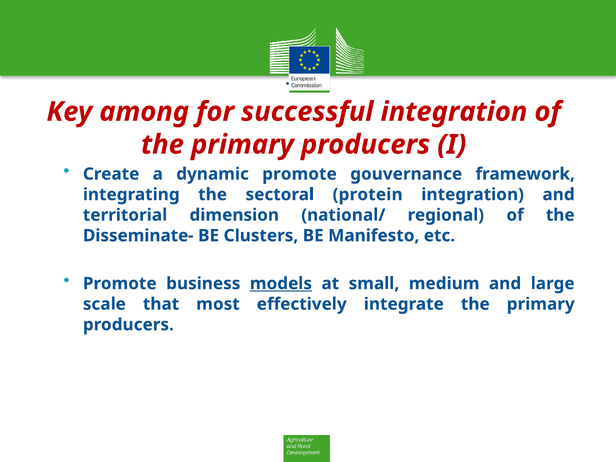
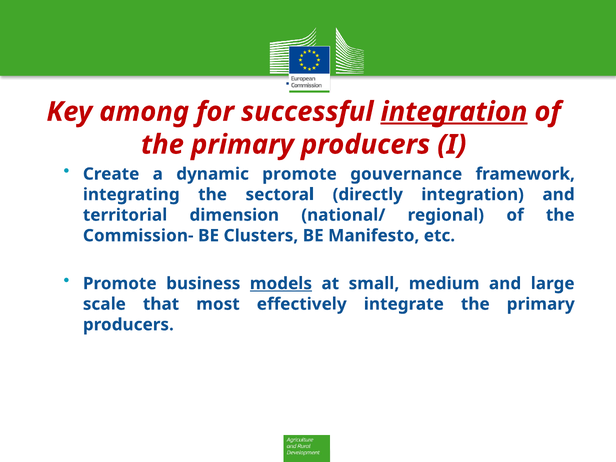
integration underline: none -> present (454, 112)
protein: protein -> directly (368, 195)
Disseminate-: Disseminate- -> Commission- (138, 236)
